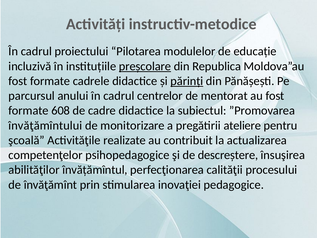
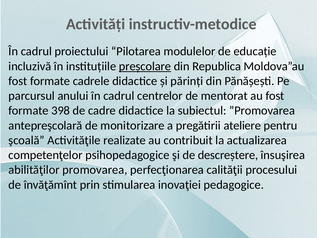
părinți underline: present -> none (187, 81)
608: 608 -> 398 (61, 111)
învăţămîntului: învăţămîntului -> antepreşcolară (45, 125)
învățămîntul: învățămîntul -> promovarea (95, 170)
